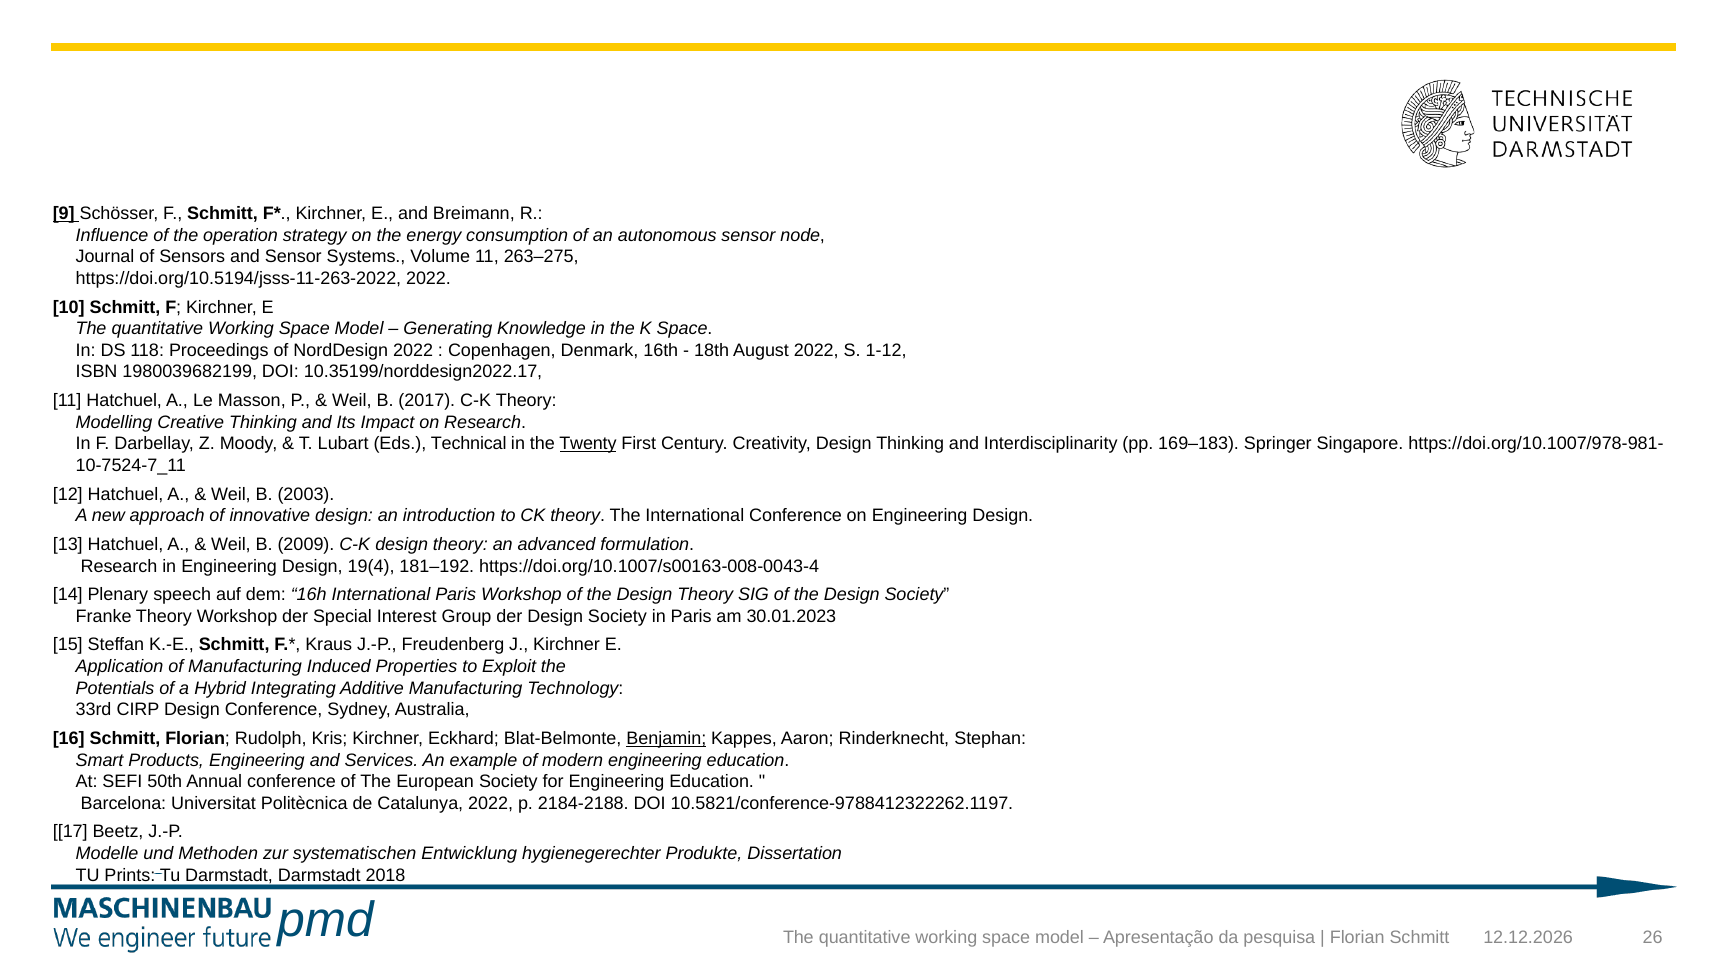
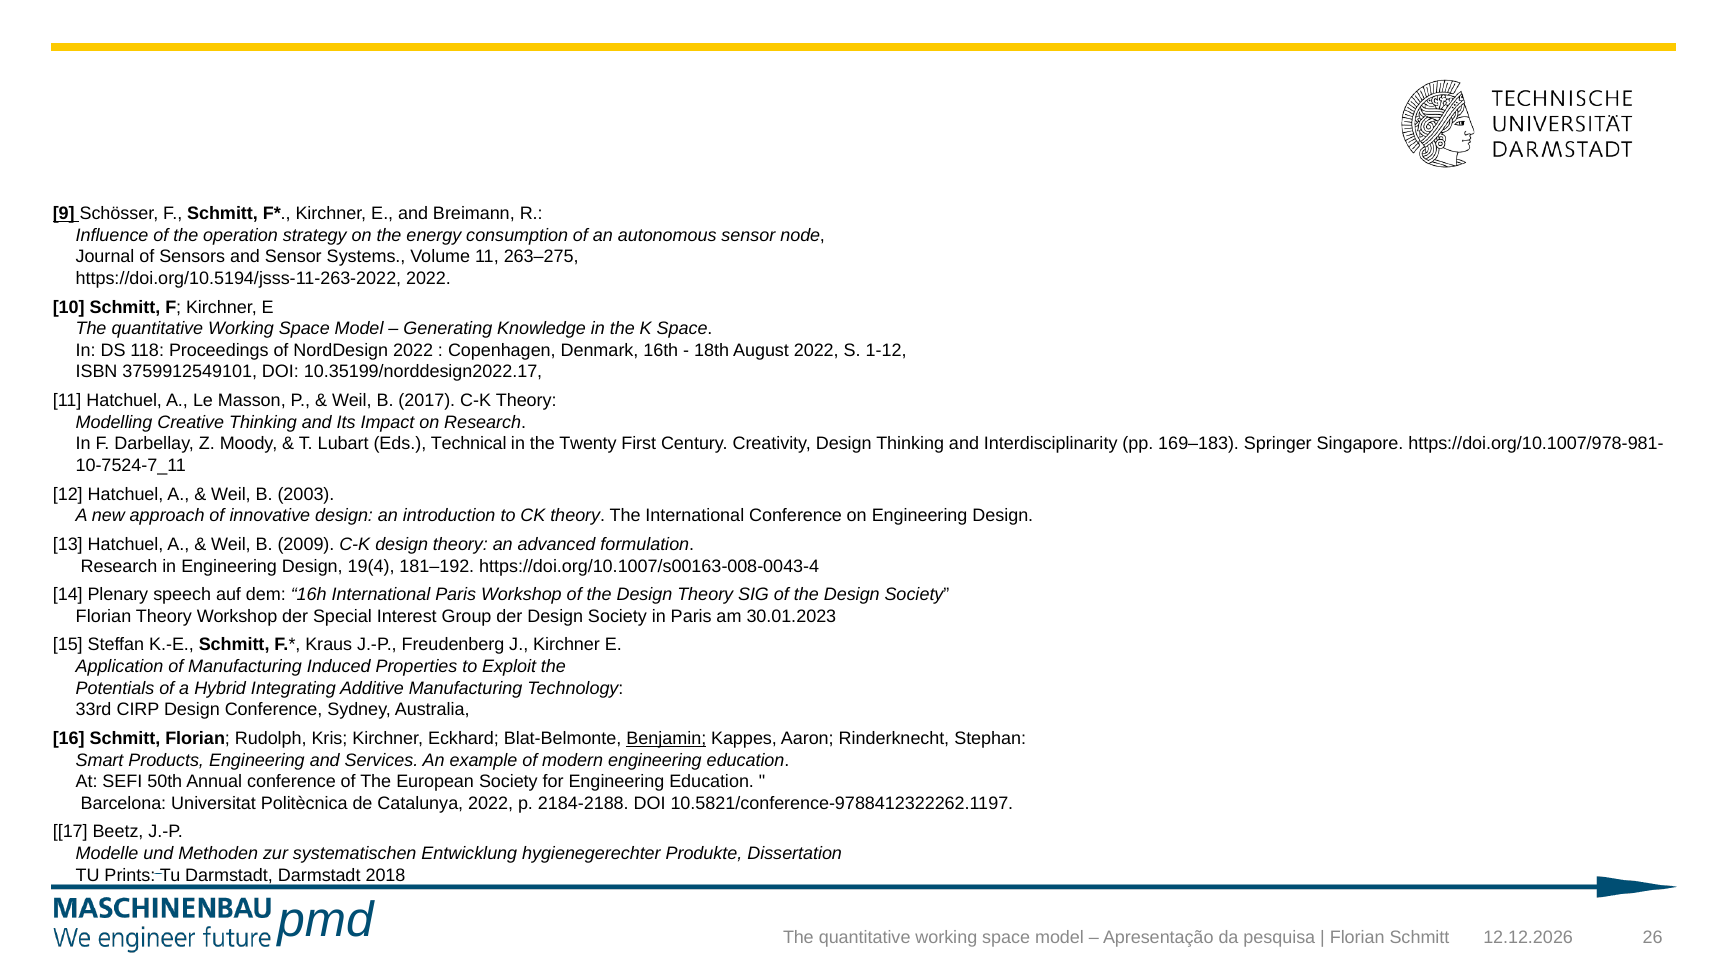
1980039682199: 1980039682199 -> 3759912549101 (190, 372)
Twenty underline: present -> none (588, 444)
Franke: Franke -> Florian (104, 616)
